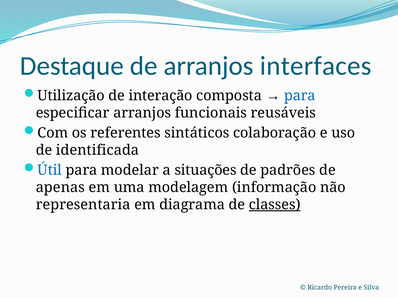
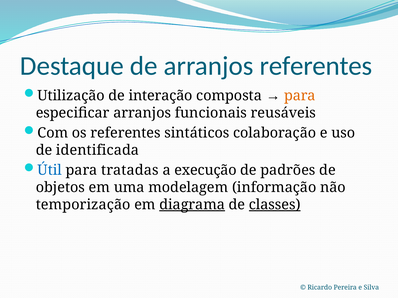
arranjos interfaces: interfaces -> referentes (316, 66)
para colour: blue -> orange (300, 96)
modelar: modelar -> tratadas (130, 171)
situações: situações -> execução (206, 171)
apenas: apenas -> objetos (60, 188)
representaria: representaria -> temporização (83, 205)
diagrama underline: none -> present (192, 205)
